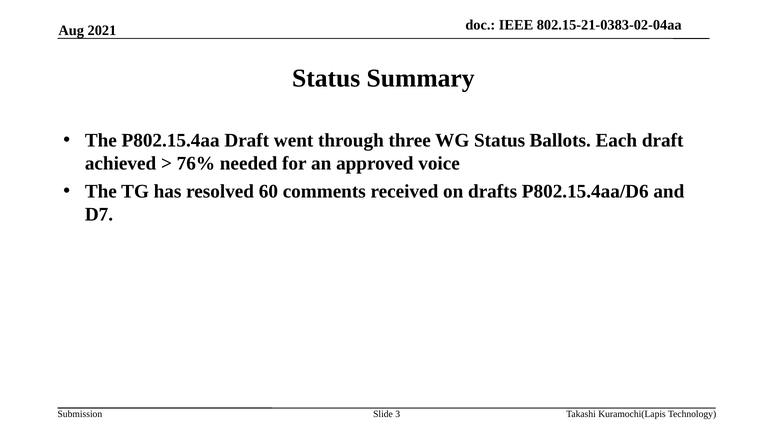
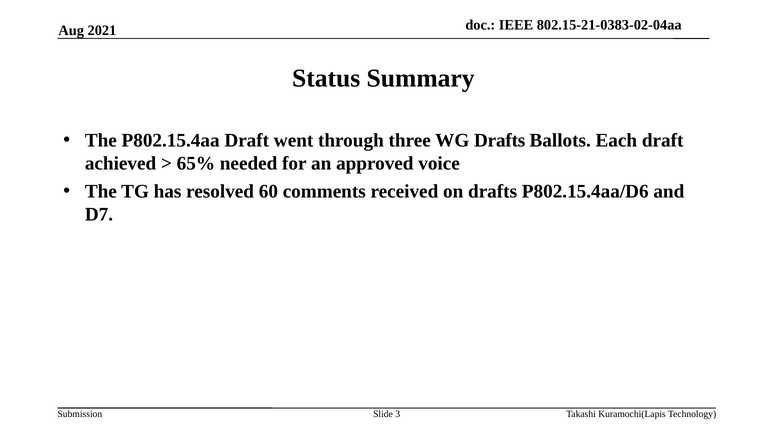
WG Status: Status -> Drafts (500, 140)
76%: 76% -> 65% (196, 163)
